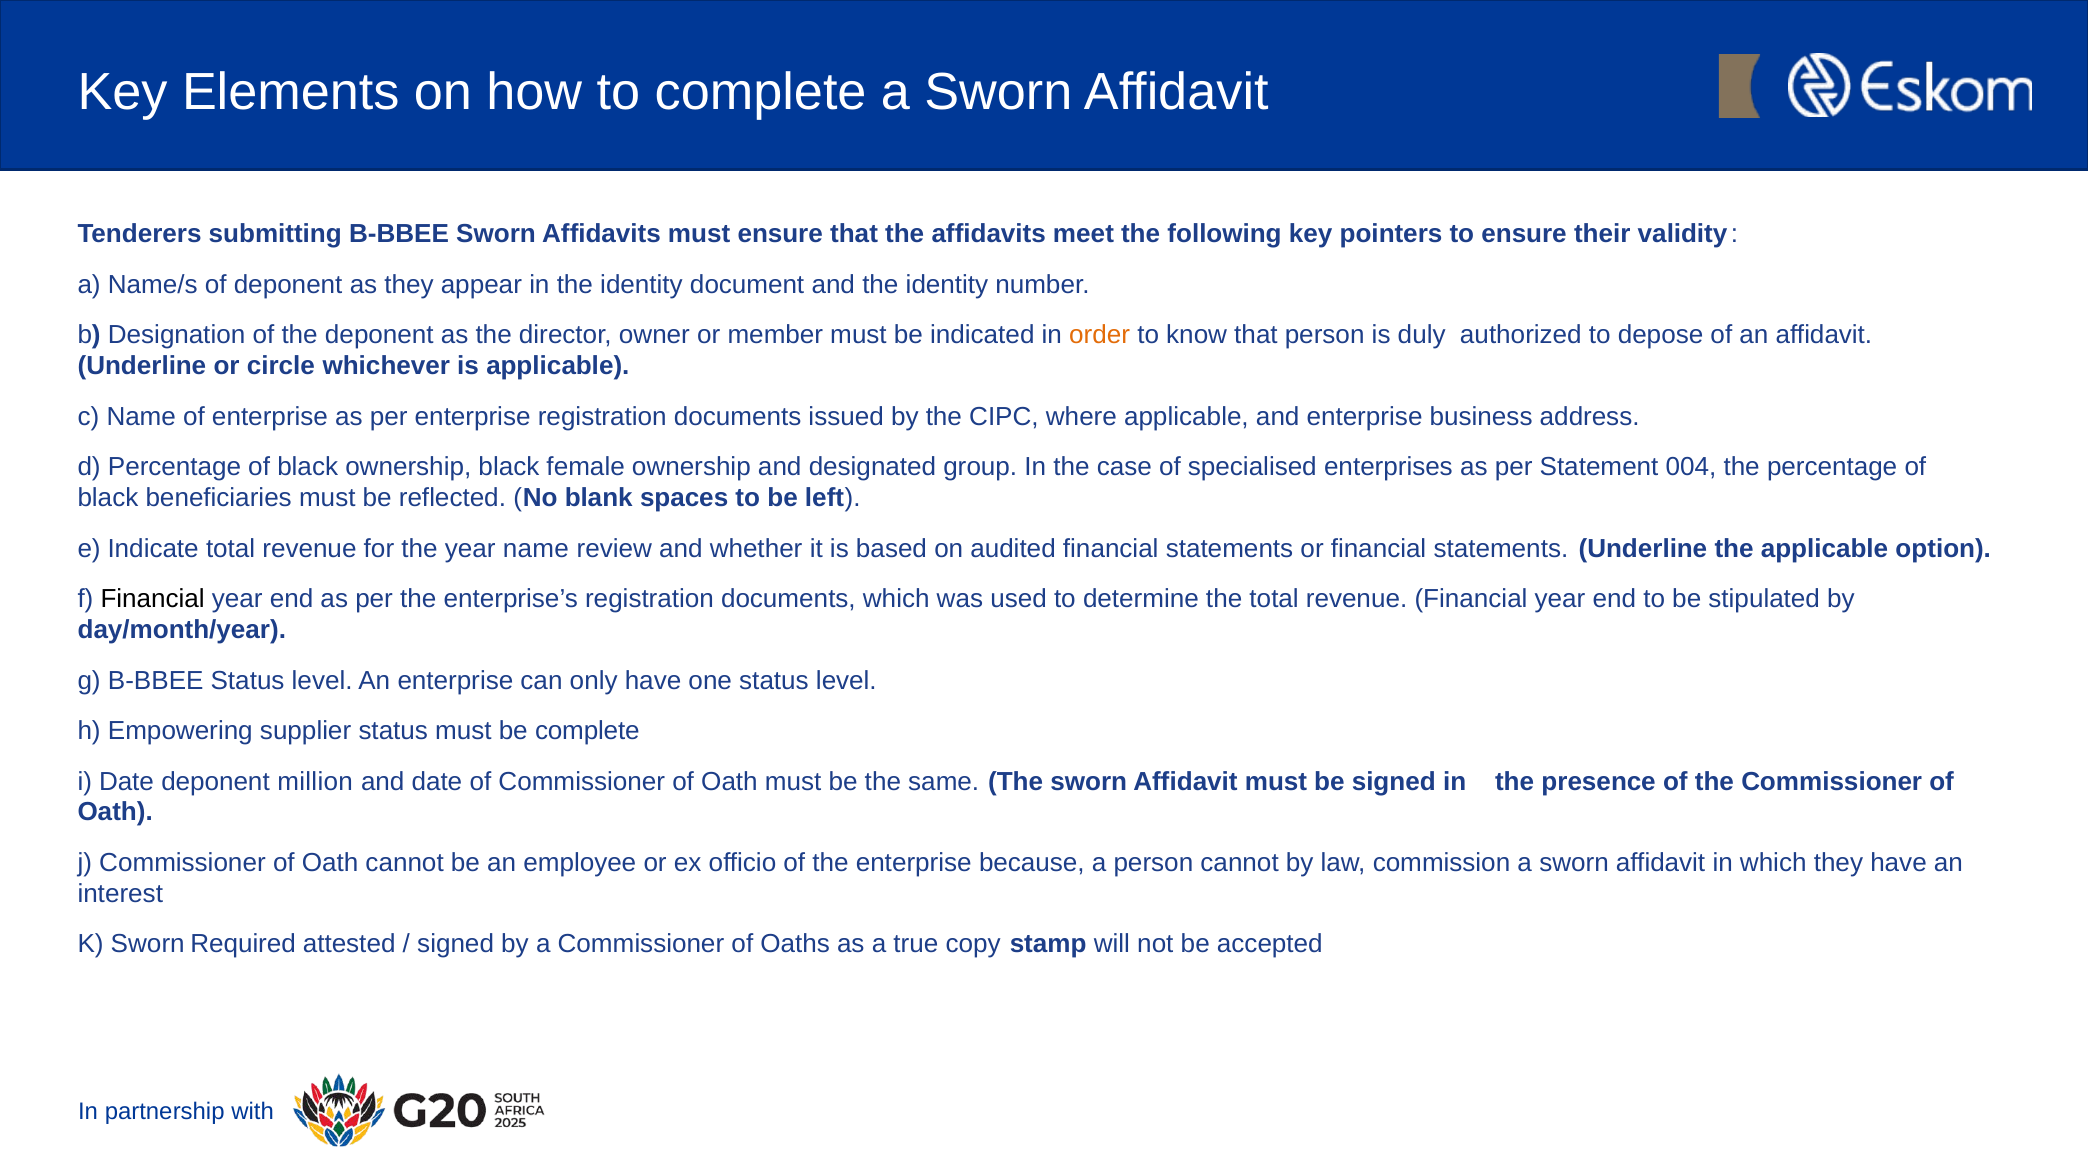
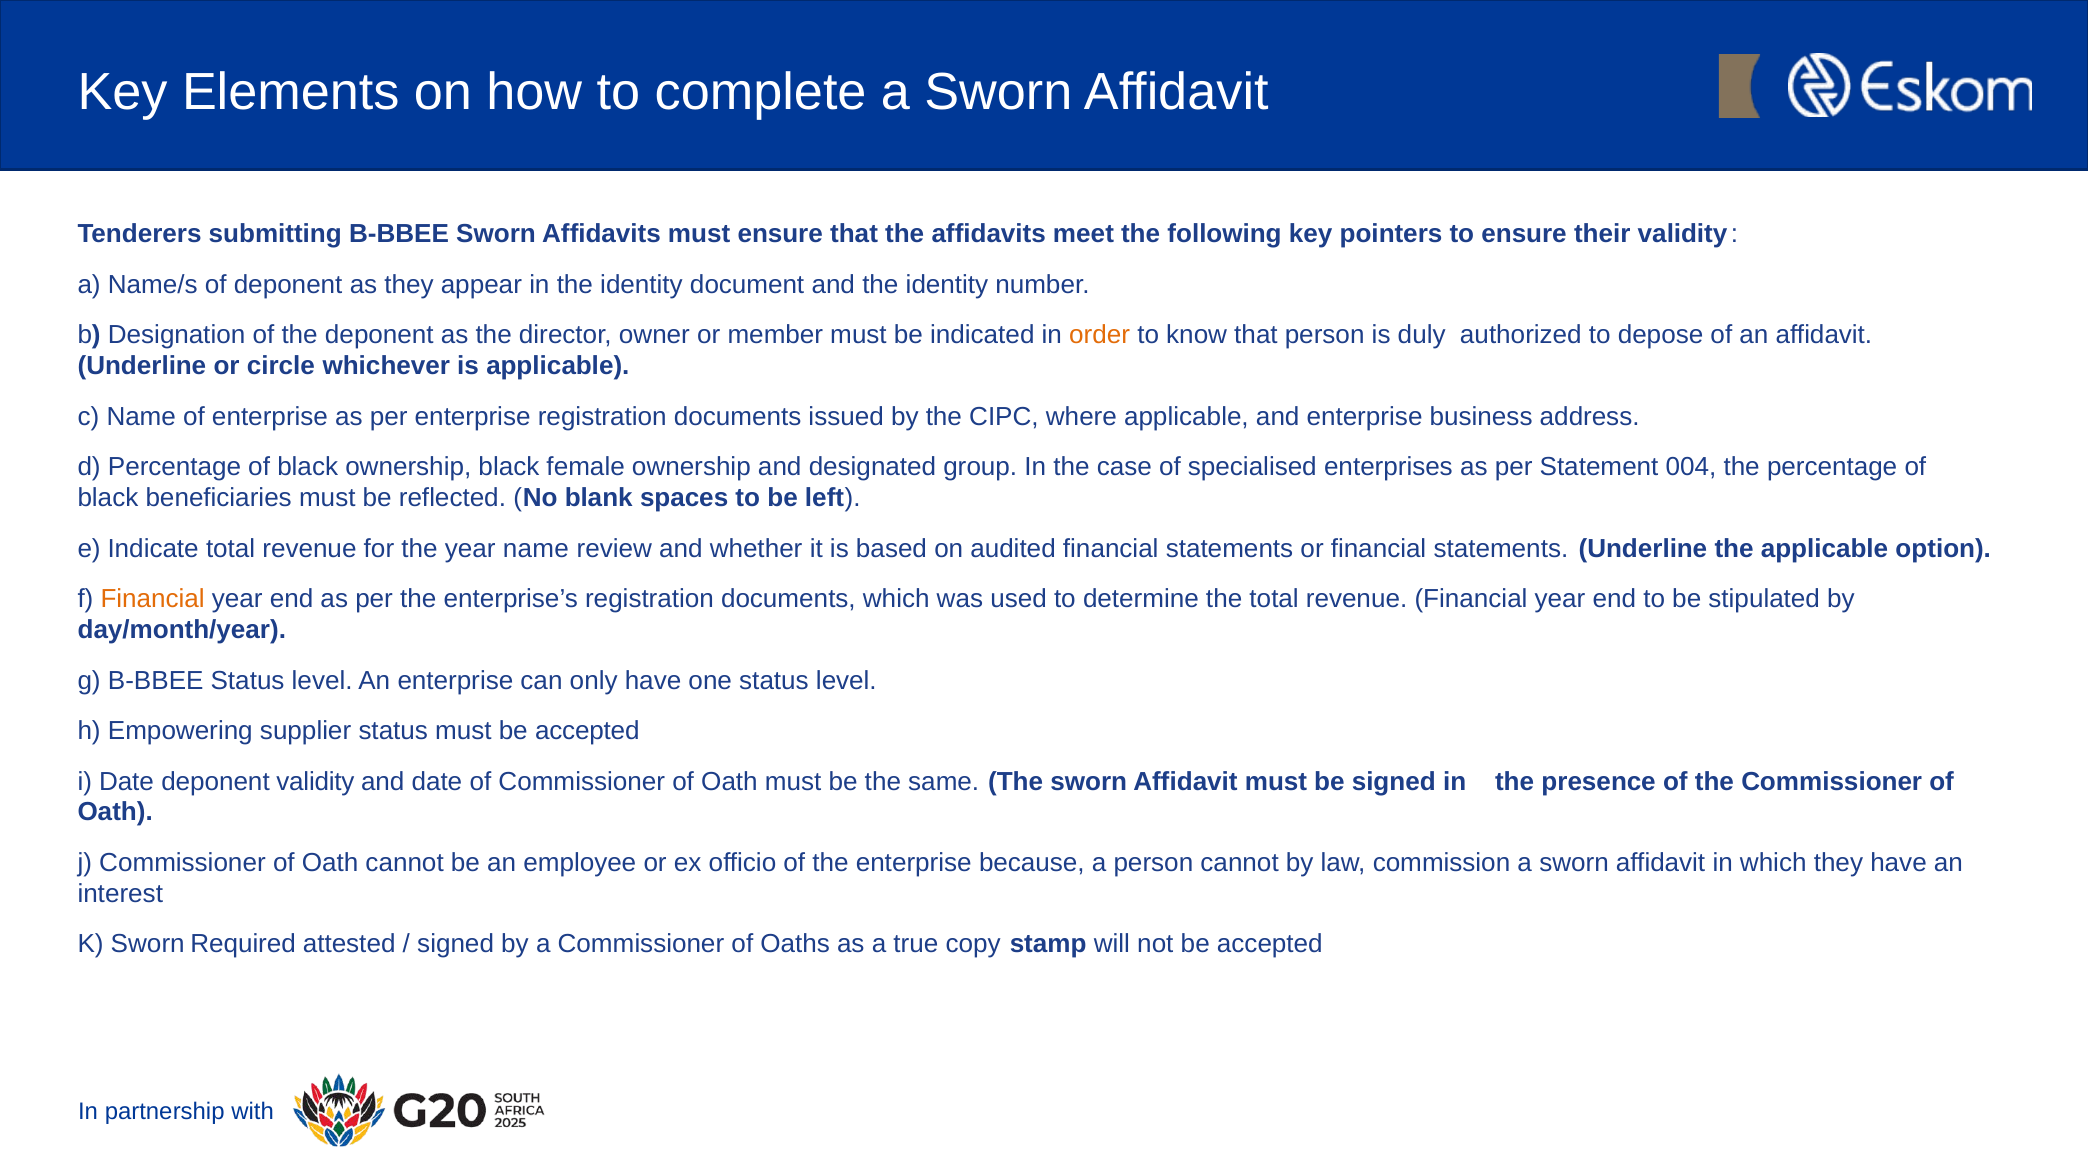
Financial colour: black -> orange (153, 599)
must be complete: complete -> accepted (587, 731)
deponent million: million -> validity (315, 782)
